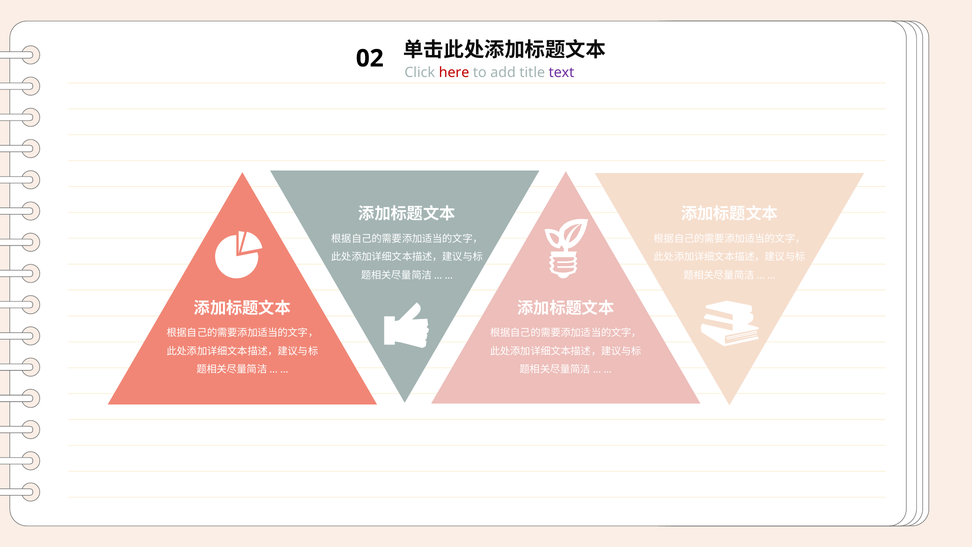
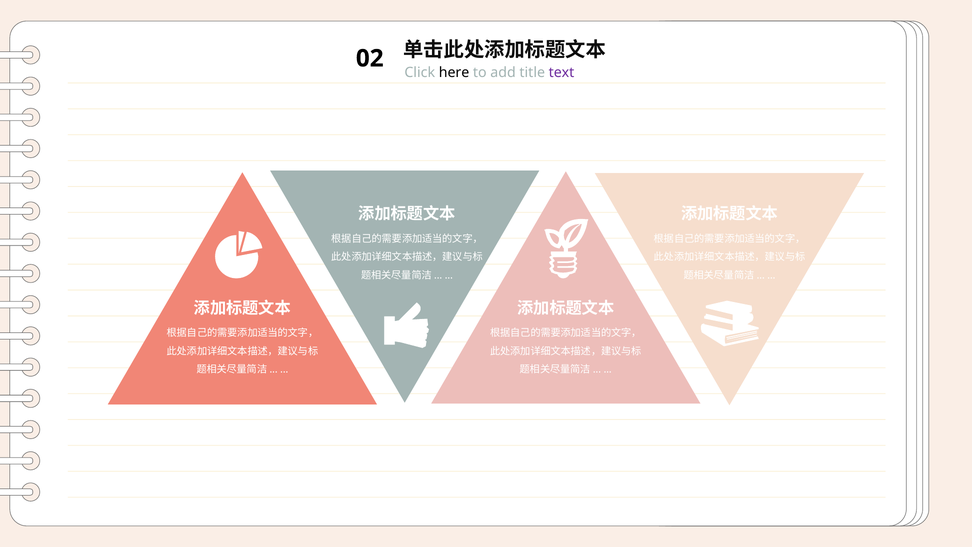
here colour: red -> black (454, 73)
